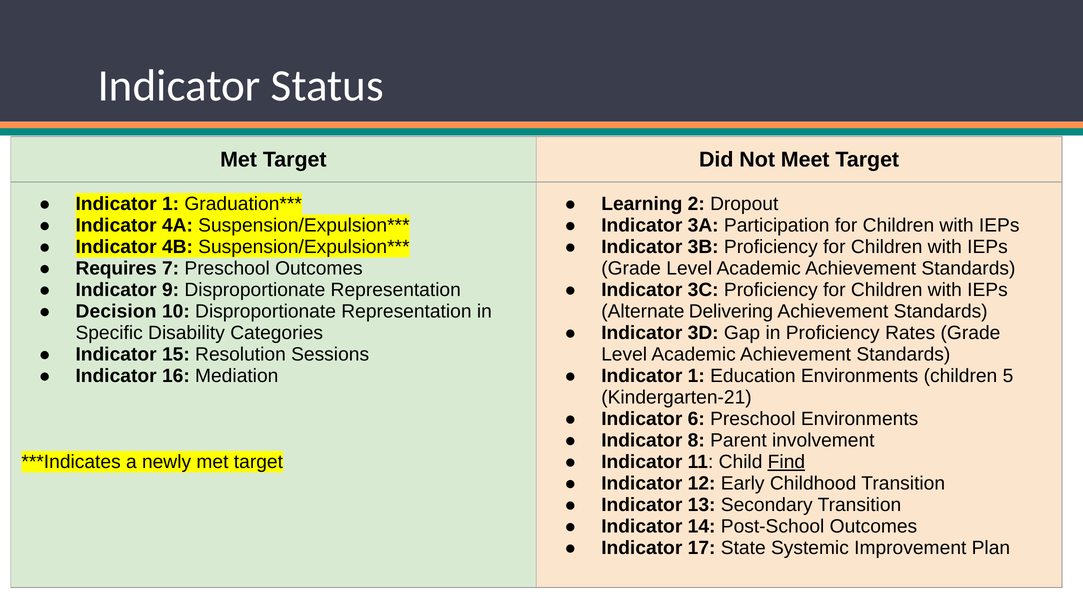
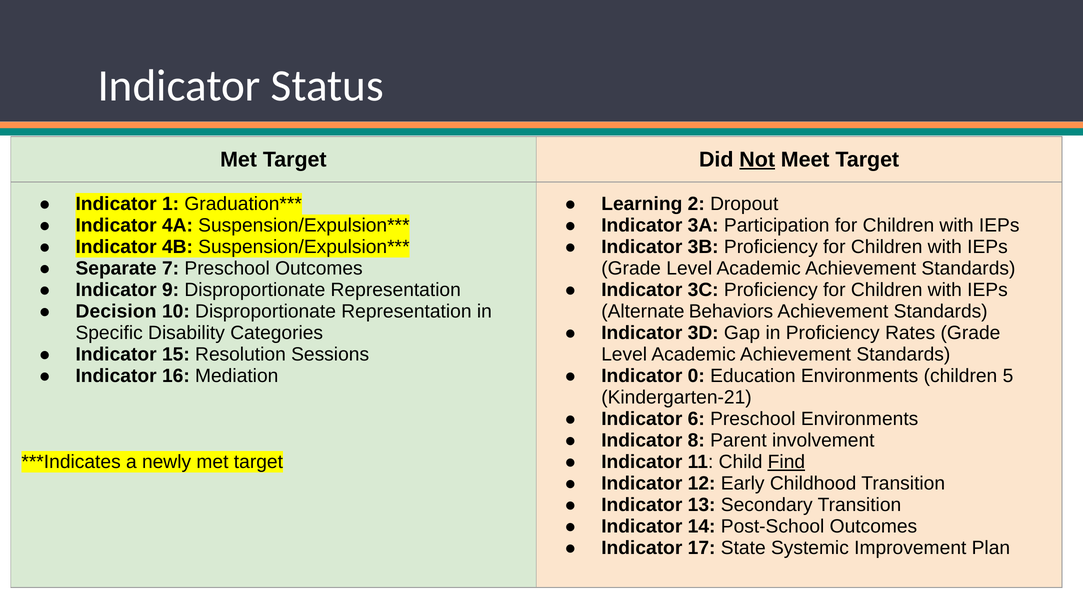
Not underline: none -> present (757, 160)
Requires: Requires -> Separate (116, 268)
Delivering: Delivering -> Behaviors (731, 312)
1: 1 -> 0 (696, 376)
